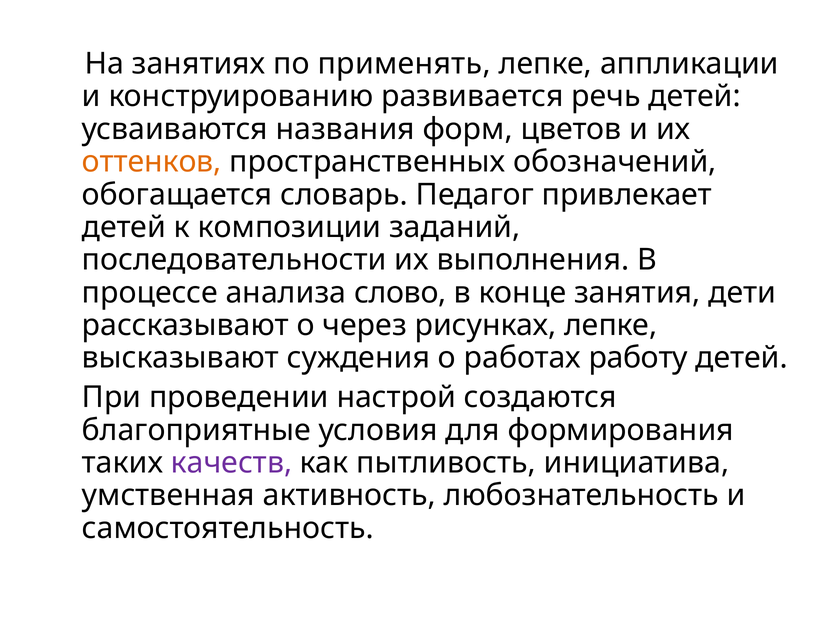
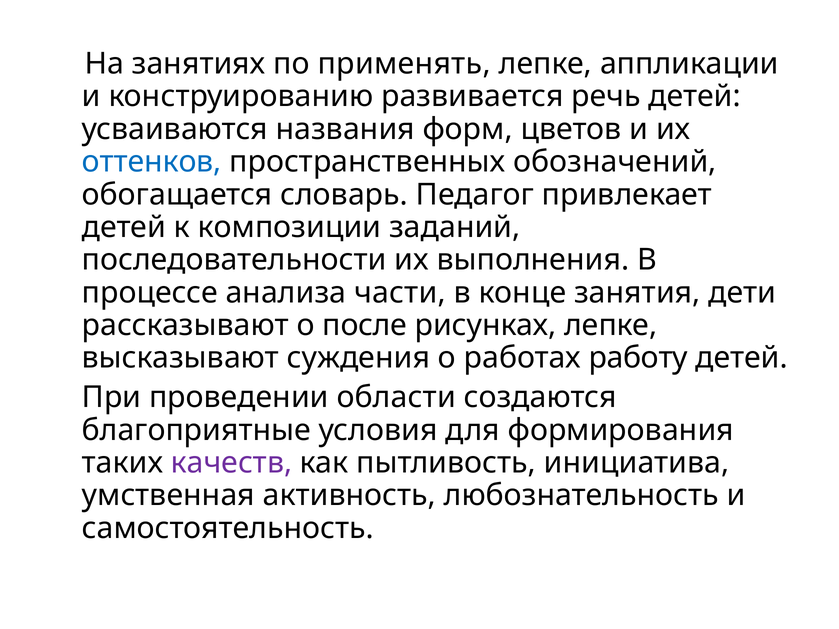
оттенков colour: orange -> blue (152, 162)
слово: слово -> части (400, 293)
через: через -> после (365, 325)
настрой: настрой -> области (396, 398)
